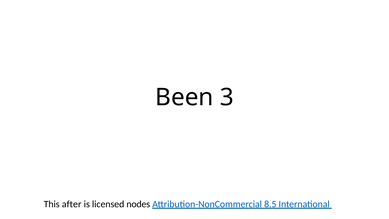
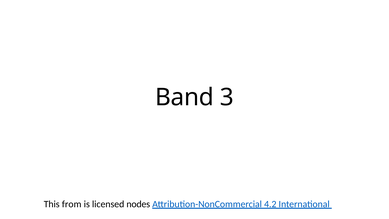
Been: Been -> Band (184, 97)
after: after -> from (72, 204)
8.5: 8.5 -> 4.2 (270, 204)
